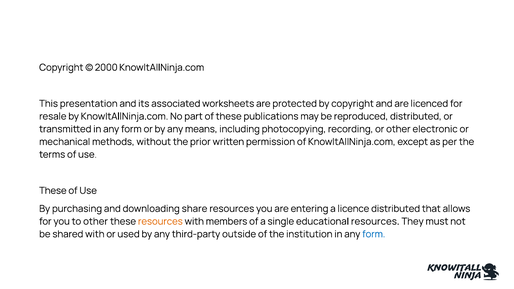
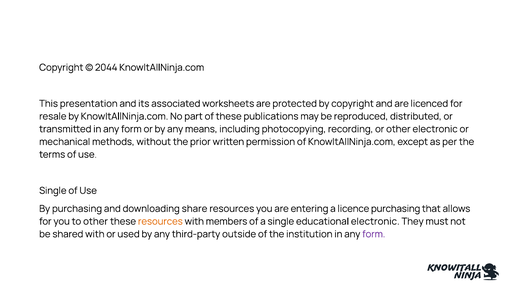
2000: 2000 -> 2044 (106, 68)
These: These -> Single (53, 191)
licence distributed: distributed -> purchasing (396, 209)
educational resources: resources -> electronic (375, 222)
form colour: blue -> purple (374, 234)
